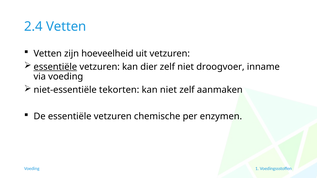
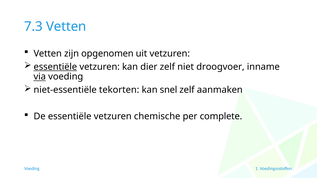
2.4: 2.4 -> 7.3 (33, 27)
hoeveelheid: hoeveelheid -> opgenomen (107, 54)
via underline: none -> present (40, 77)
kan niet: niet -> snel (169, 90)
enzymen: enzymen -> complete (221, 117)
